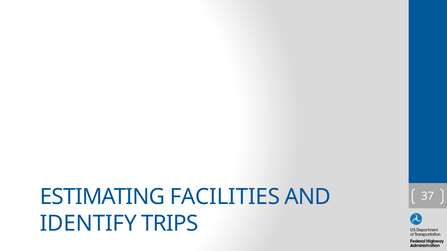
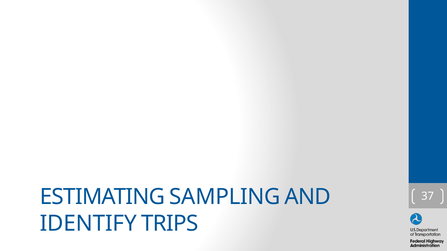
FACILITIES: FACILITIES -> SAMPLING (225, 197)
